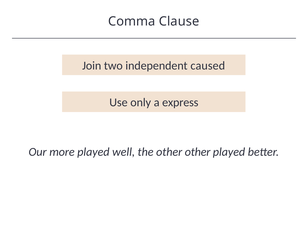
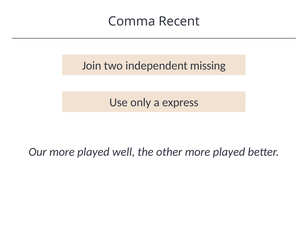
Clause: Clause -> Recent (179, 21)
caused: caused -> missing (208, 66)
other other: other -> more (198, 152)
